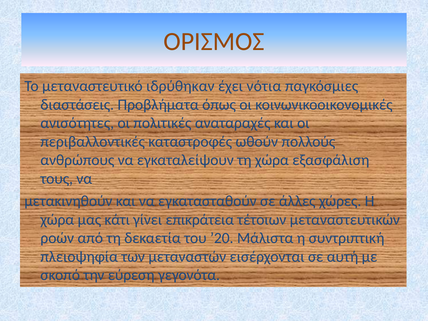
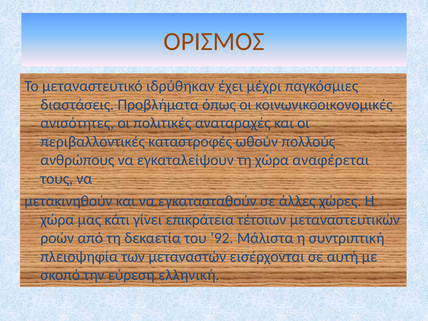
νότια: νότια -> μέχρι (264, 86)
εξασφάλιση: εξασφάλιση -> αναφέρεται (331, 160)
’20: ’20 -> ’92 (222, 238)
γεγονότα: γεγονότα -> ελληνική (189, 275)
